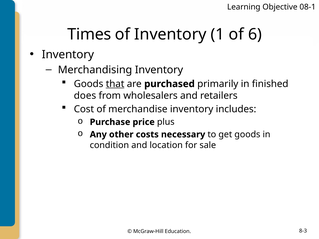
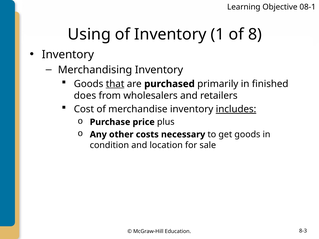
Times: Times -> Using (89, 34)
6: 6 -> 8 (255, 34)
includes underline: none -> present (236, 109)
